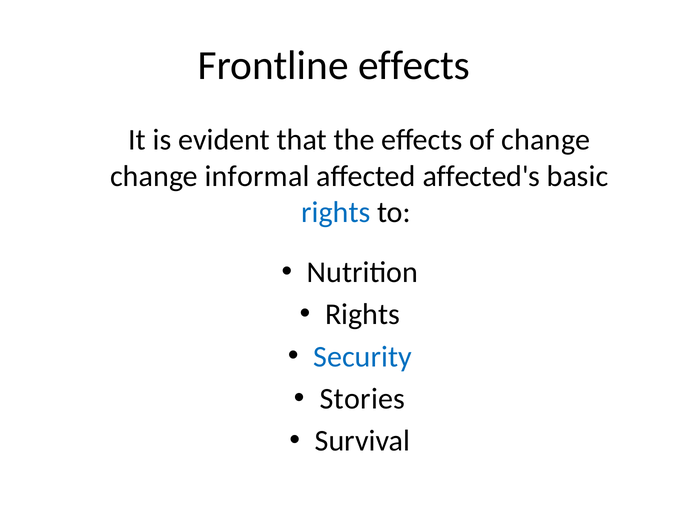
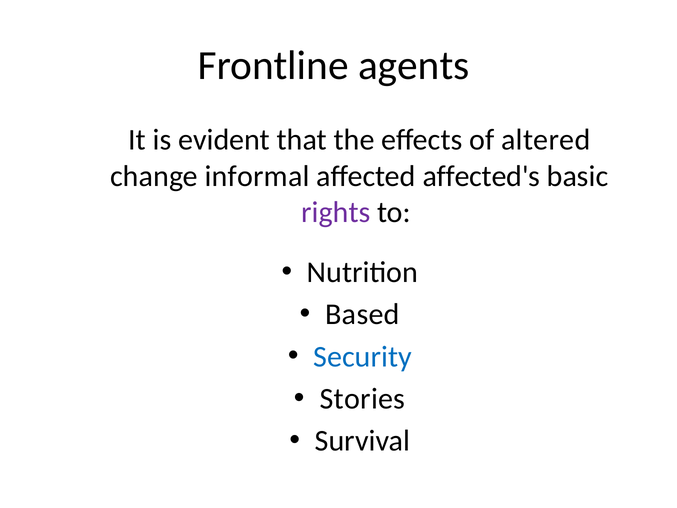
Frontline effects: effects -> agents (414, 66)
of change: change -> altered (546, 140)
rights colour: blue -> purple (336, 212)
Rights: Rights -> Based (362, 314)
